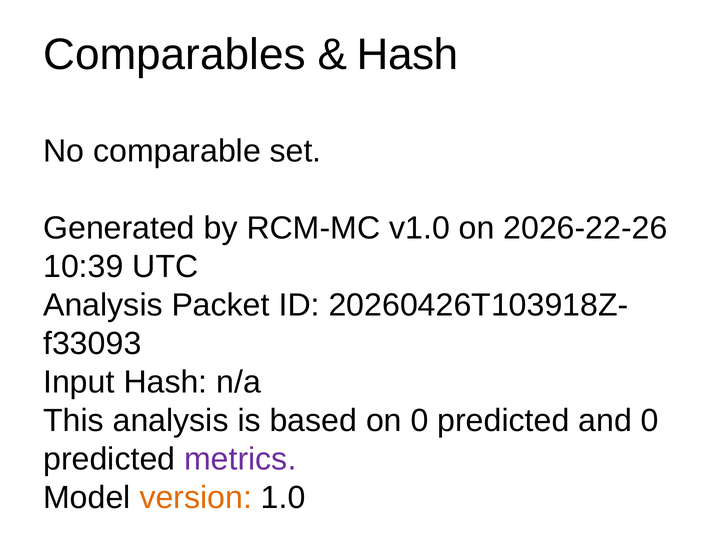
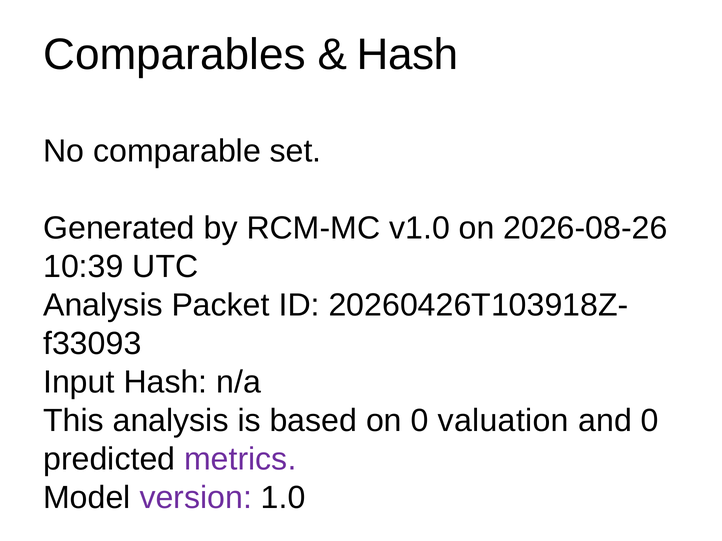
2026-22-26: 2026-22-26 -> 2026-08-26 (585, 228)
on 0 predicted: predicted -> valuation (503, 421)
version colour: orange -> purple (196, 498)
